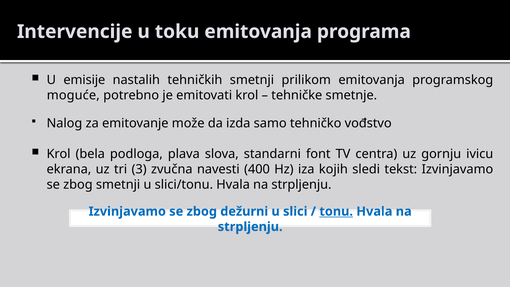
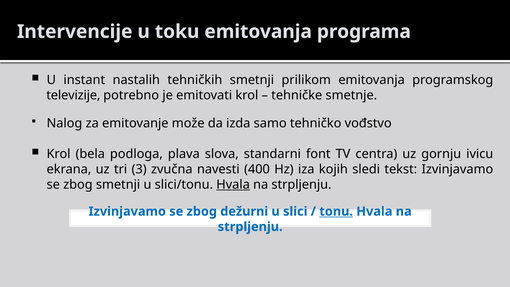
emisije: emisije -> instant (84, 80)
moguće: moguće -> televizije (73, 95)
Hvala underline: none -> present (233, 185)
